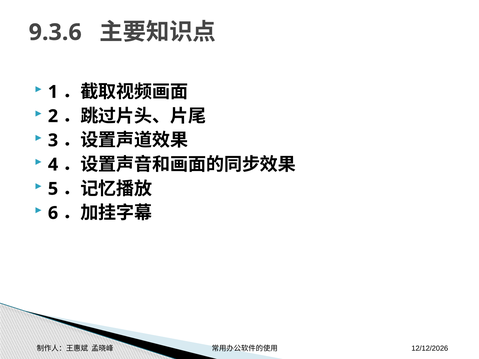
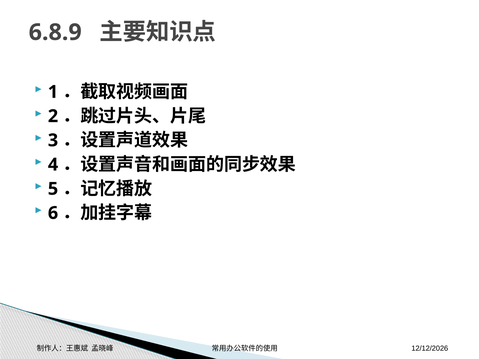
9.3.6: 9.3.6 -> 6.8.9 (55, 32)
